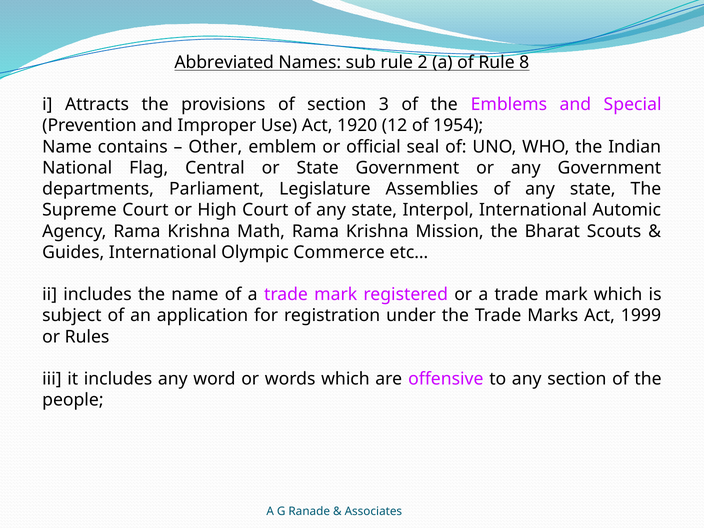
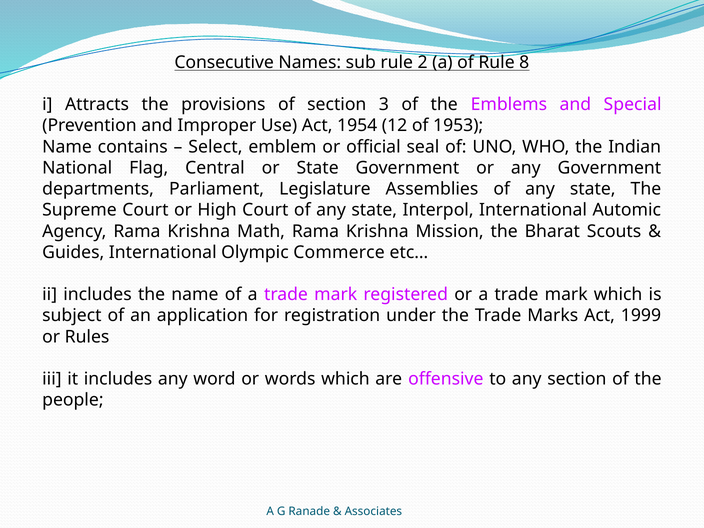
Abbreviated: Abbreviated -> Consecutive (224, 62)
1920: 1920 -> 1954 (357, 126)
1954: 1954 -> 1953 (458, 126)
Other: Other -> Select (215, 147)
